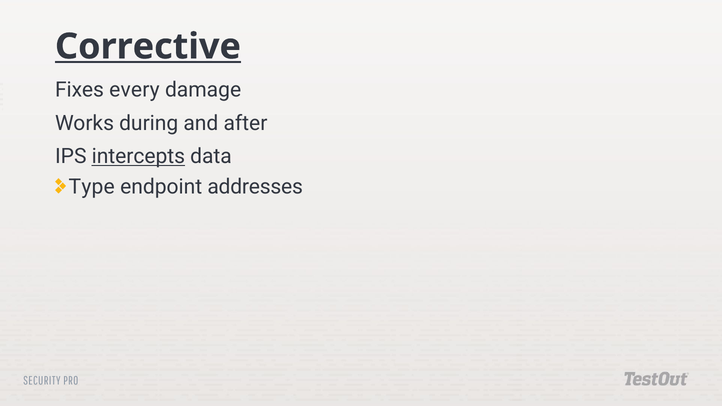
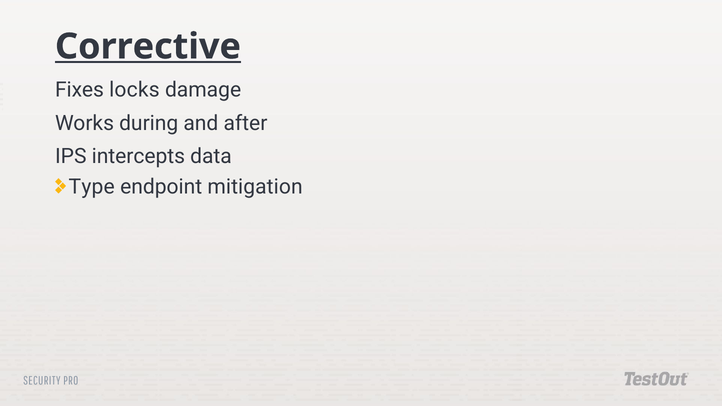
every: every -> locks (134, 90)
intercepts underline: present -> none (138, 157)
addresses: addresses -> mitigation (255, 187)
